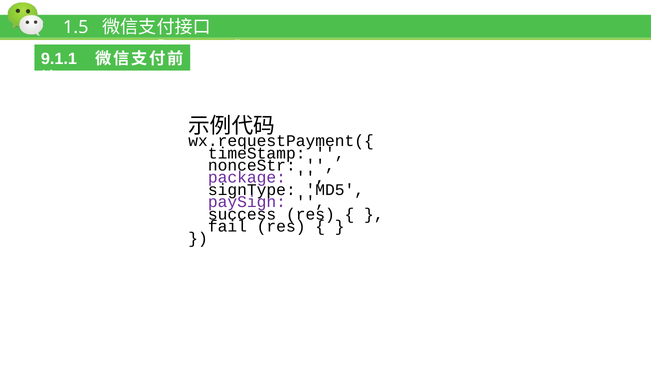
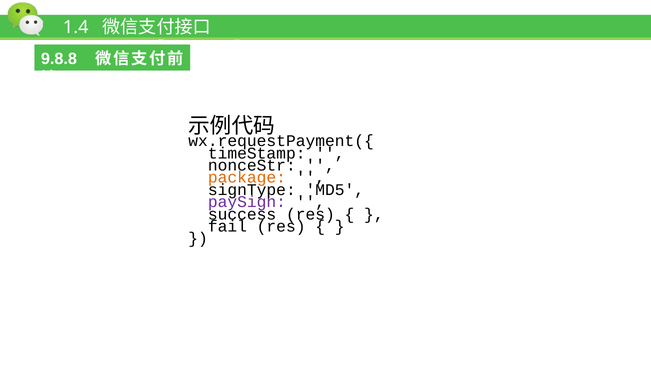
1.5: 1.5 -> 1.4 (76, 28)
9.1.1: 9.1.1 -> 9.8.8 (59, 59)
package colour: purple -> orange (247, 178)
